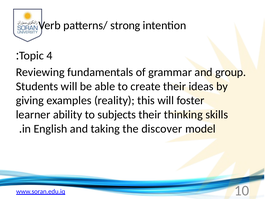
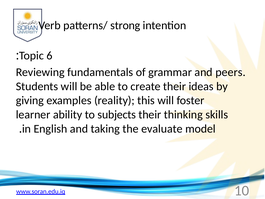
4: 4 -> 6 (49, 56)
group: group -> peers (231, 72)
discover: discover -> evaluate (162, 129)
